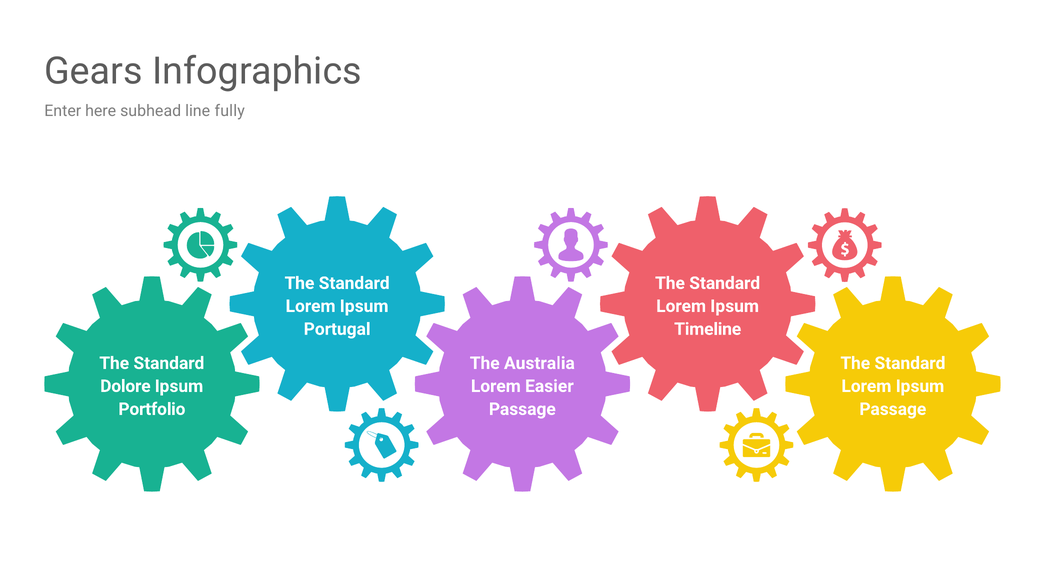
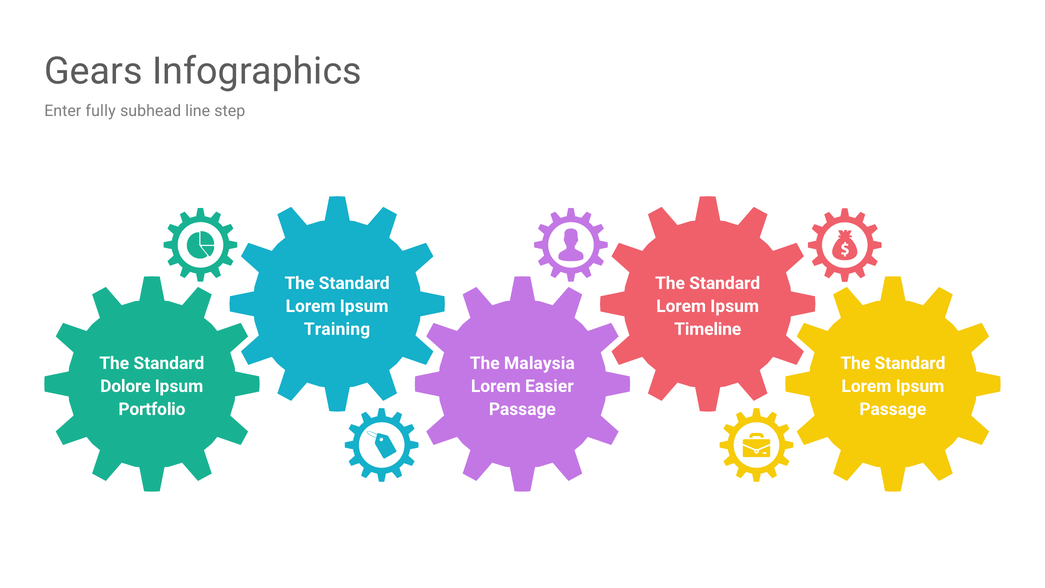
here: here -> fully (101, 111)
fully: fully -> step (230, 111)
Portugal: Portugal -> Training (337, 329)
Australia: Australia -> Malaysia (539, 363)
